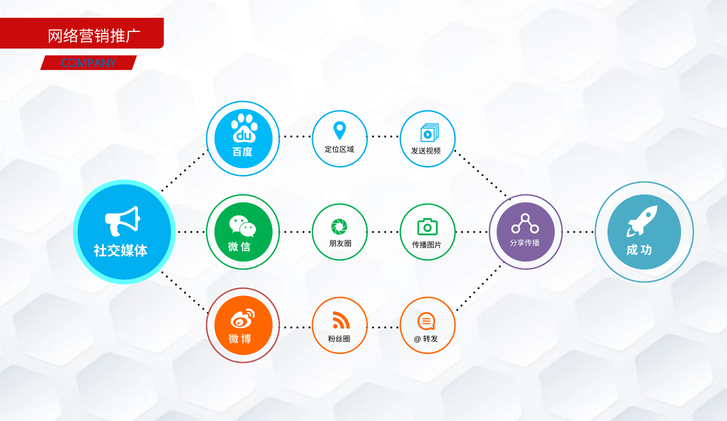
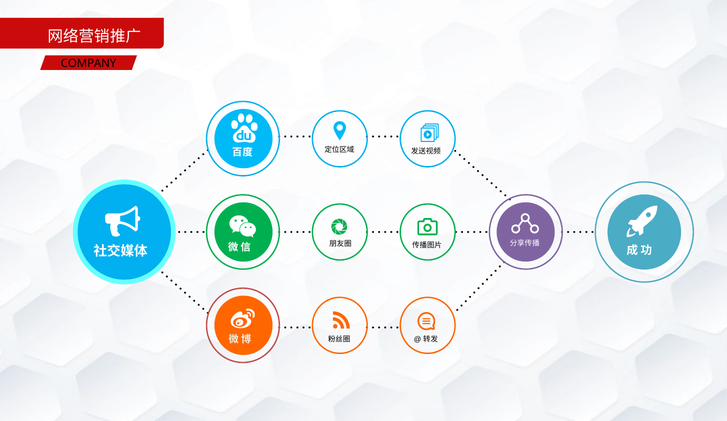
COMPANY colour: blue -> black (89, 63)
